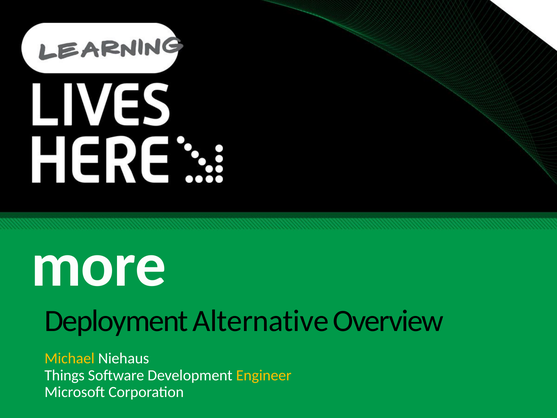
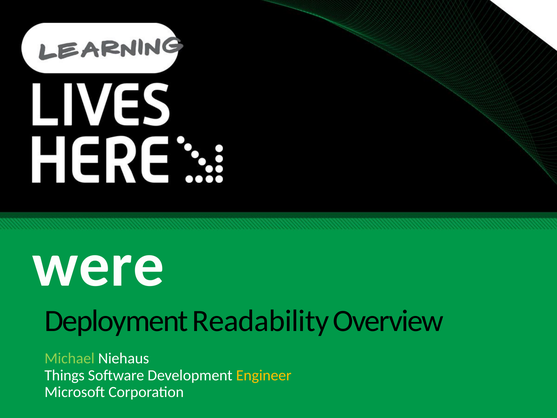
more: more -> were (98, 265)
Alternative: Alternative -> Readability (261, 321)
Michael colour: yellow -> light green (70, 358)
